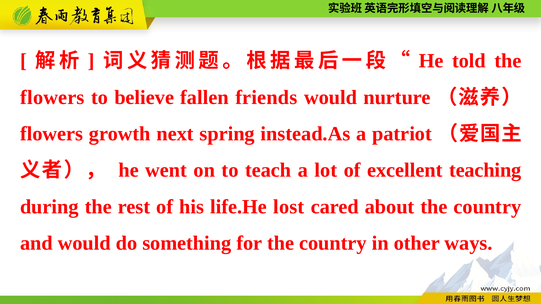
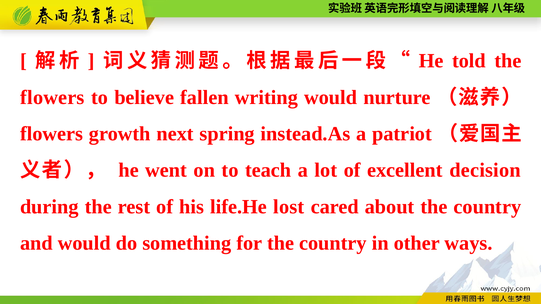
friends: friends -> writing (266, 97)
teaching: teaching -> decision (485, 170)
